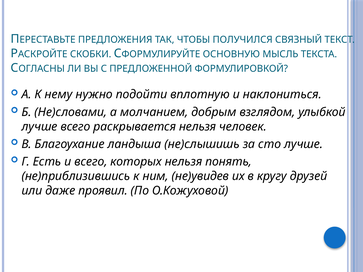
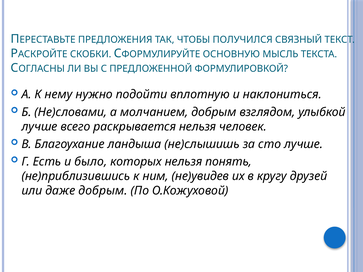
и всего: всего -> было (91, 162)
даже проявил: проявил -> добрым (103, 191)
